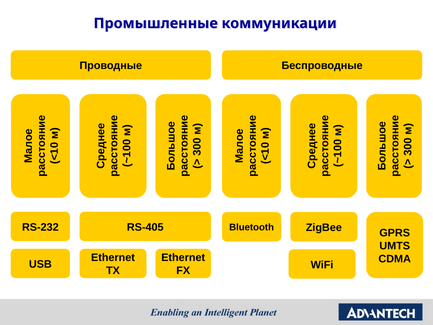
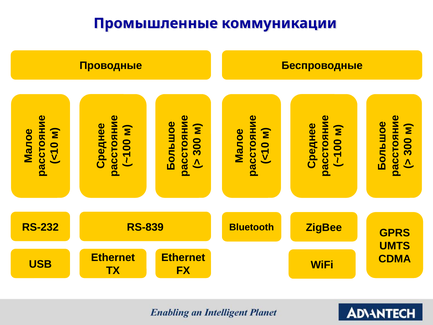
RS-405: RS-405 -> RS-839 (145, 227)
